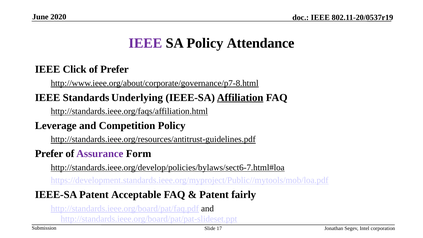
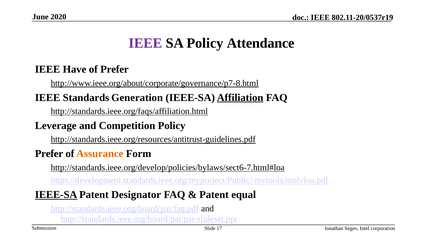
Click: Click -> Have (75, 69)
Underlying: Underlying -> Generation (137, 98)
Assurance colour: purple -> orange (100, 154)
IEEE-SA underline: none -> present (56, 195)
Acceptable: Acceptable -> Designator (136, 195)
fairly: fairly -> equal (244, 195)
